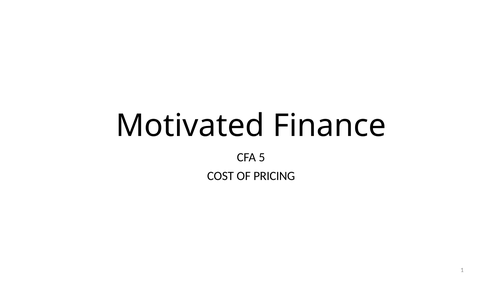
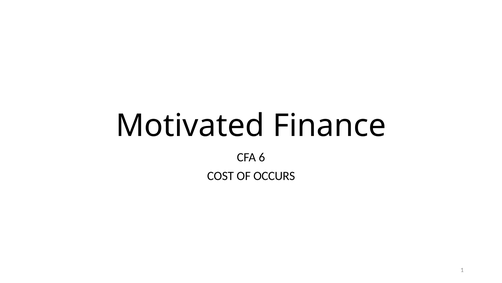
5: 5 -> 6 (262, 157)
PRICING: PRICING -> OCCURS (274, 176)
